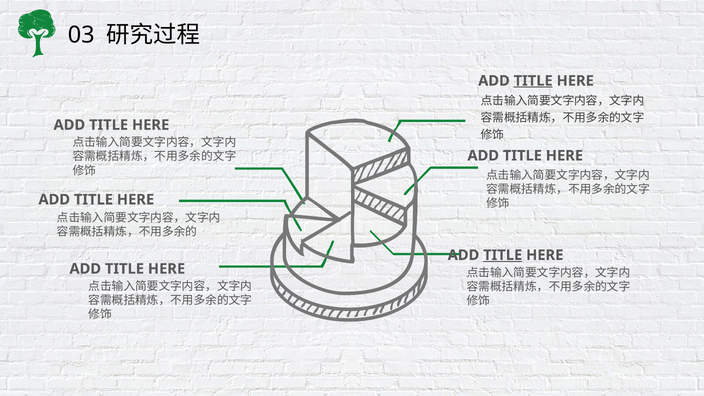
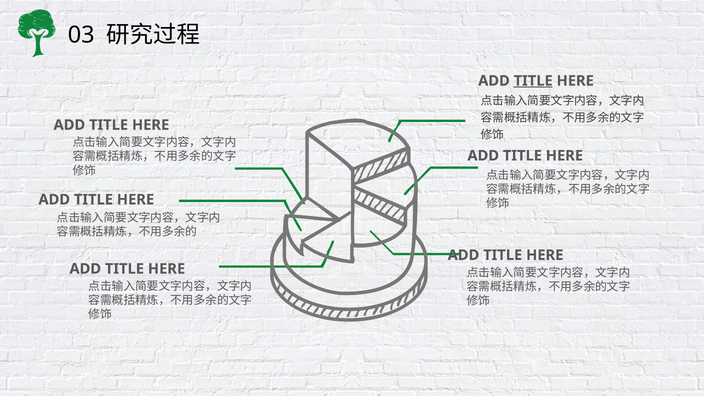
TITLE underline: present -> none (503, 255)
